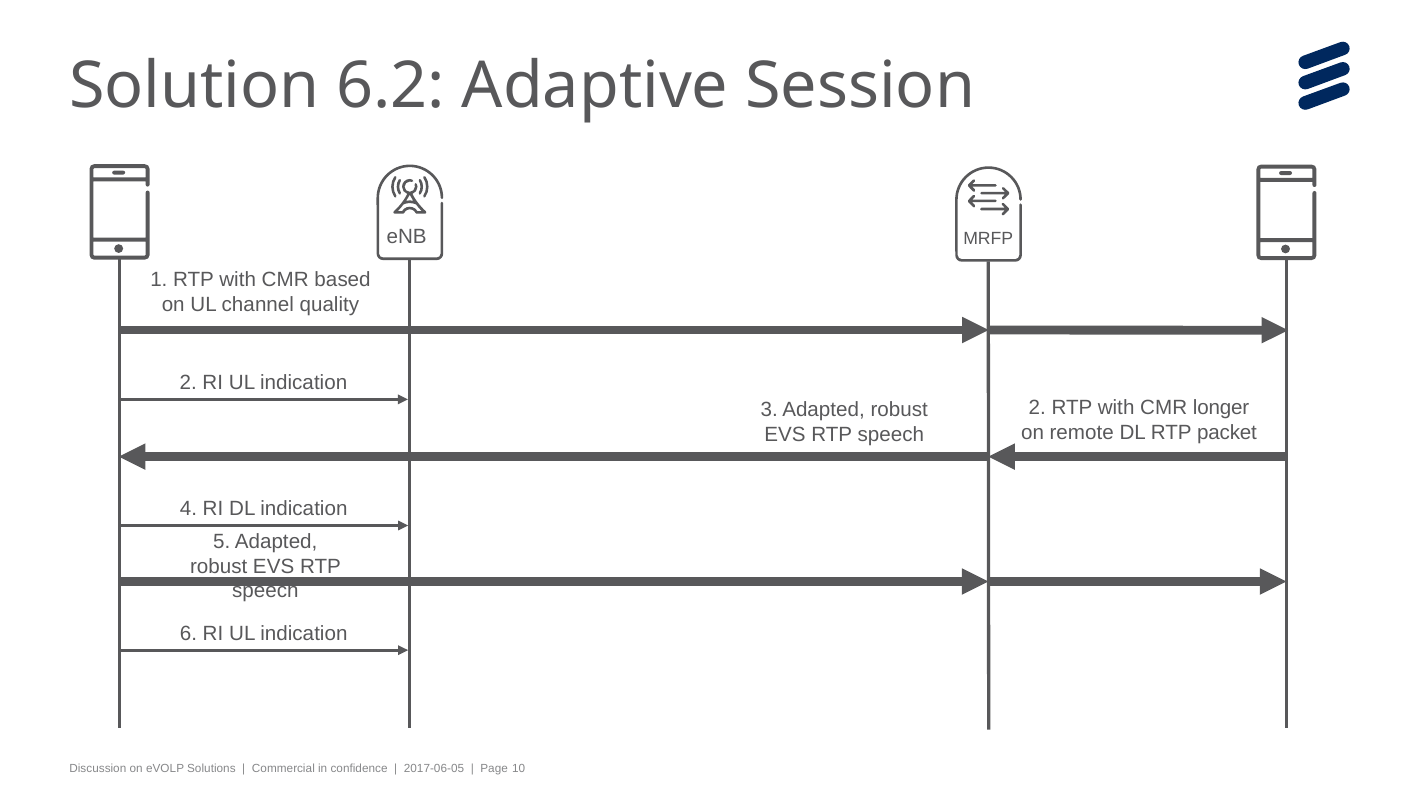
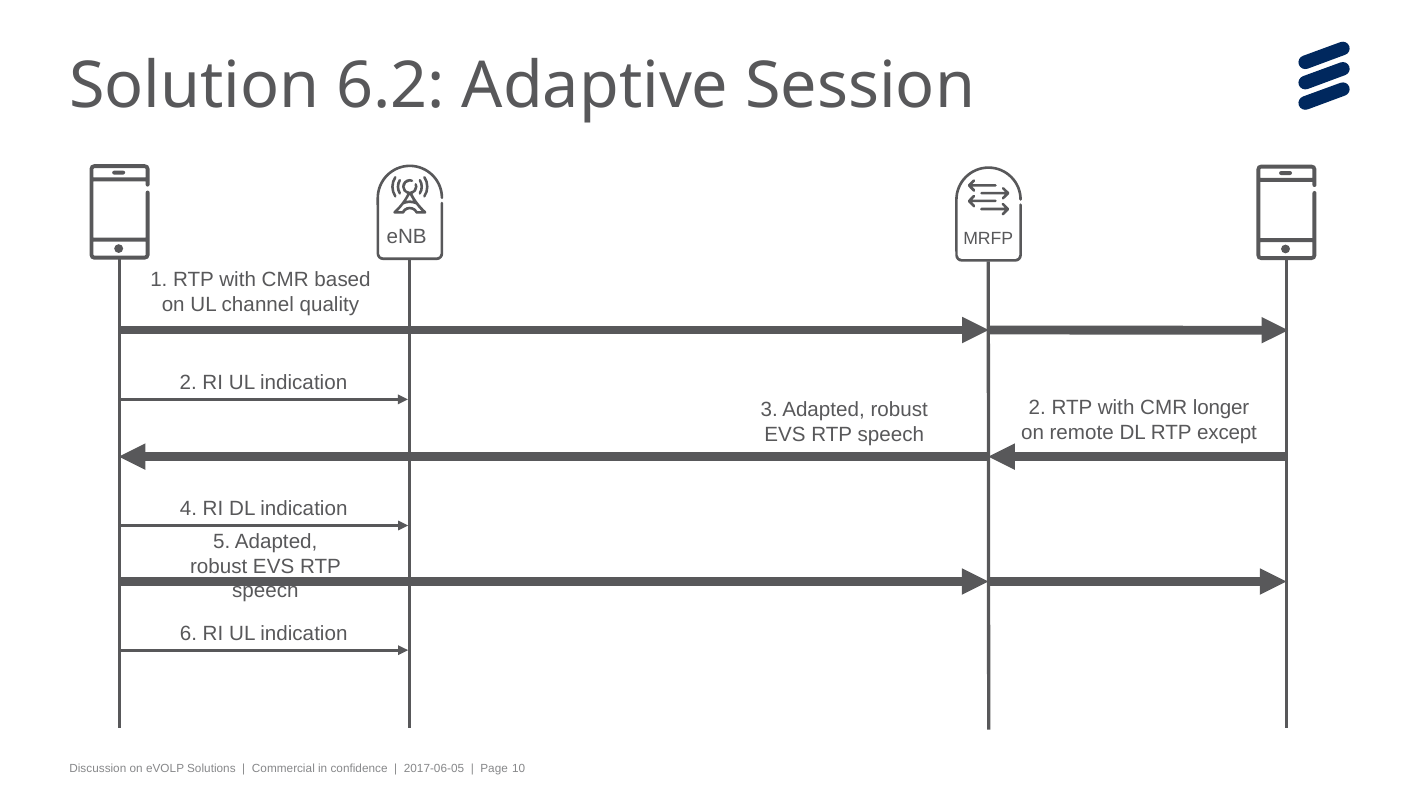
packet: packet -> except (1227, 432)
